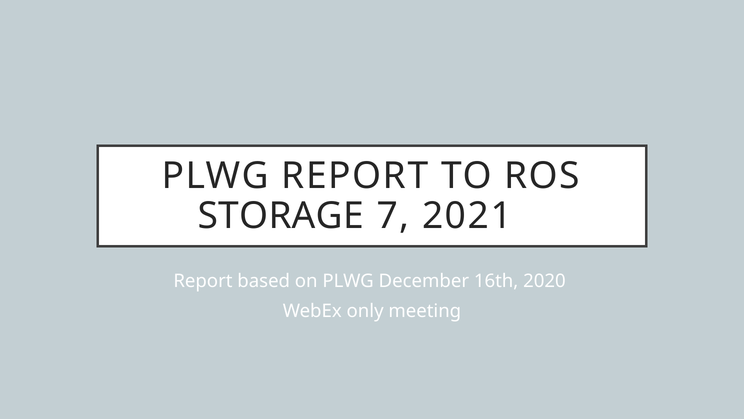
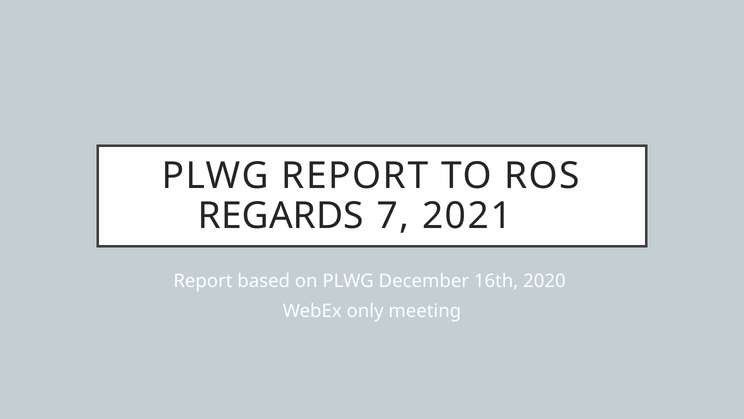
STORAGE: STORAGE -> REGARDS (281, 216)
